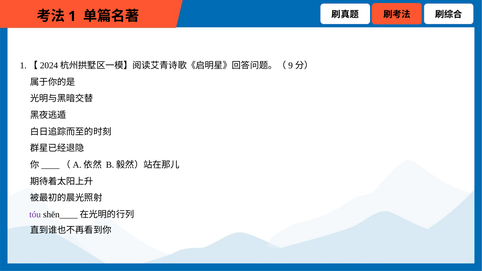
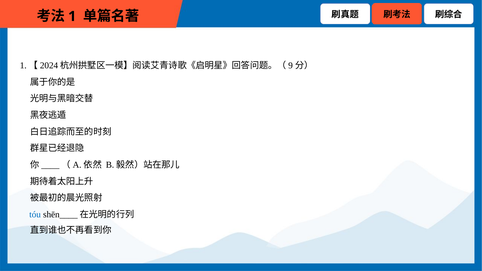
tóu colour: purple -> blue (35, 215)
